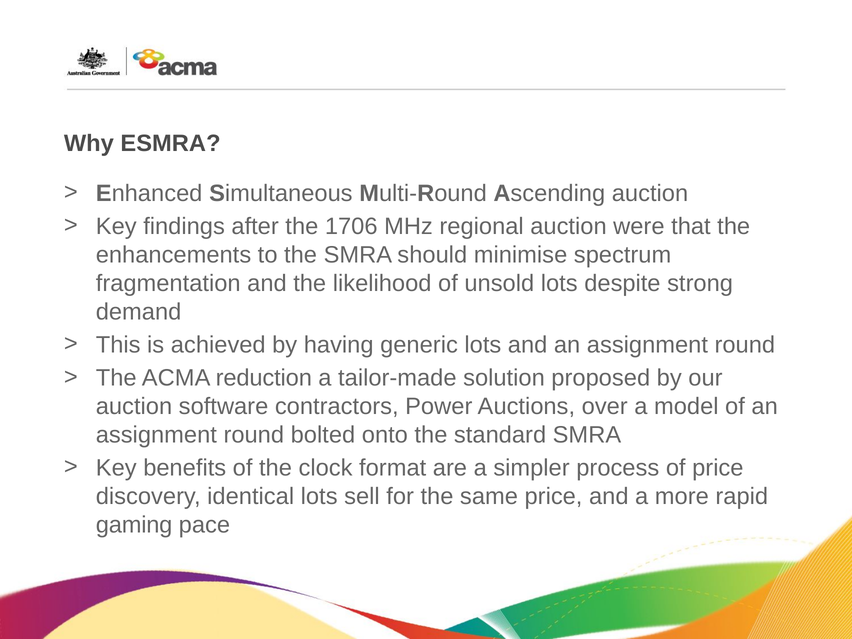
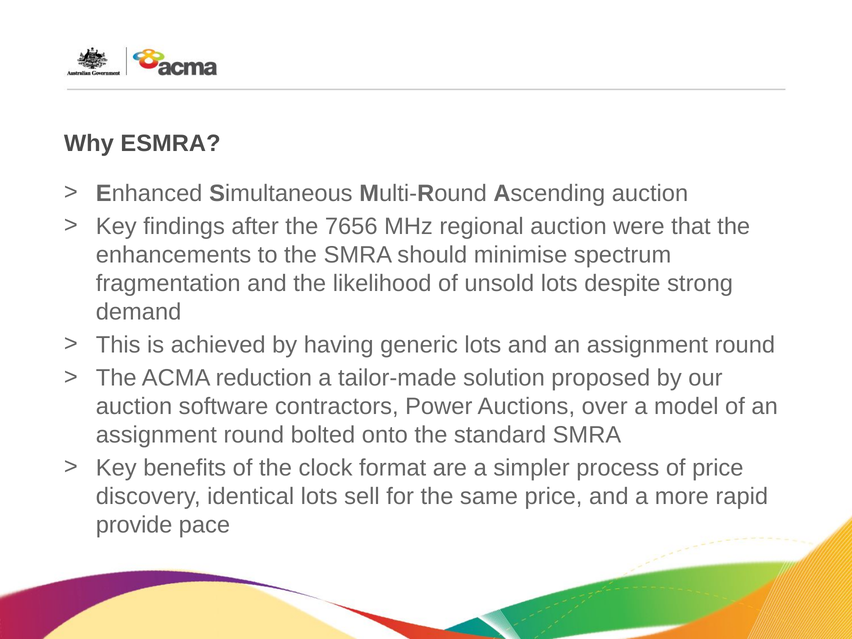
1706: 1706 -> 7656 (351, 227)
gaming: gaming -> provide (134, 525)
